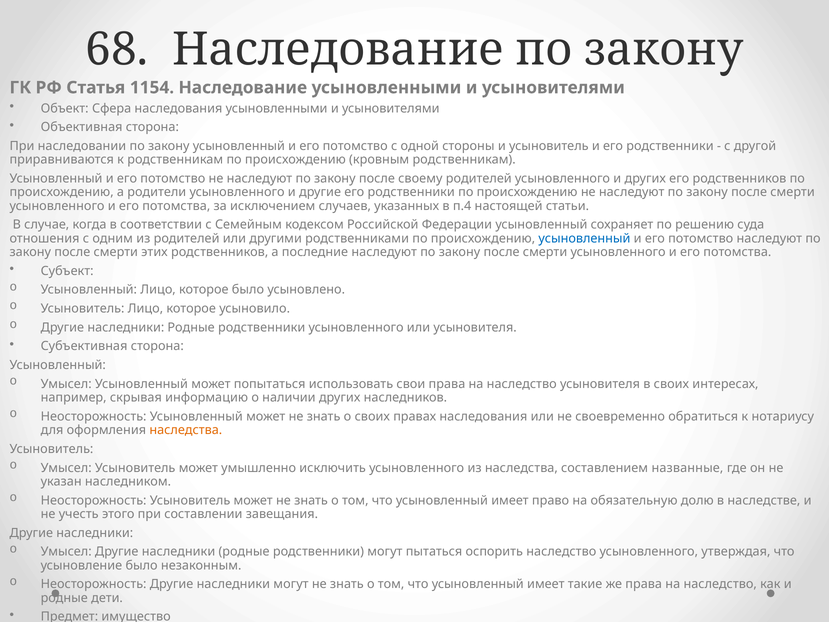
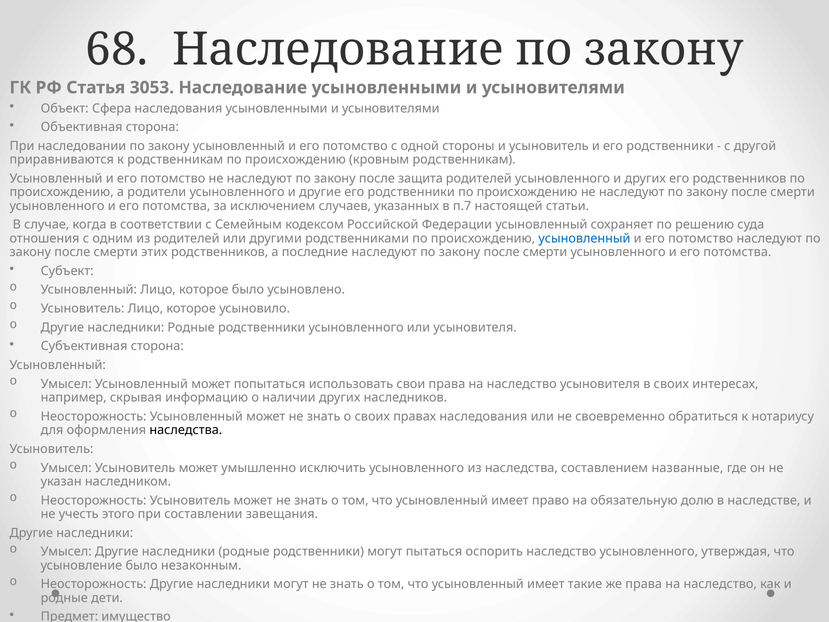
1154: 1154 -> 3053 (152, 88)
своему: своему -> защита (420, 178)
п.4: п.4 -> п.7 (462, 206)
наследства colour: orange -> black (186, 430)
